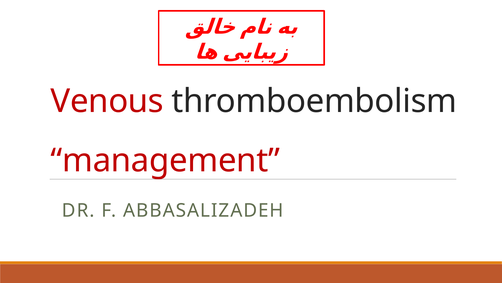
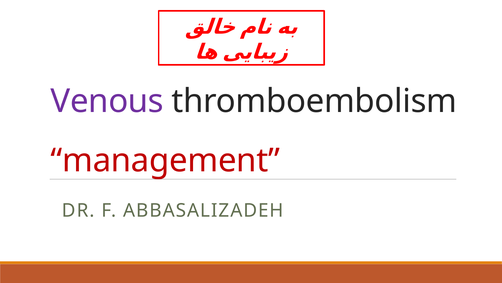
Venous colour: red -> purple (107, 101)
